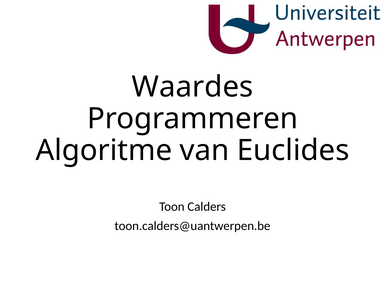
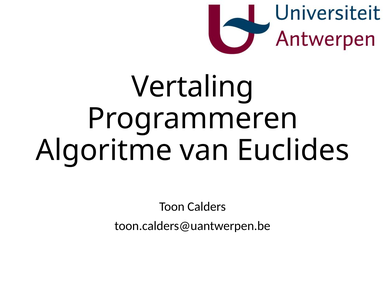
Waardes: Waardes -> Vertaling (193, 87)
